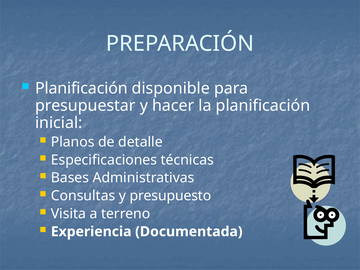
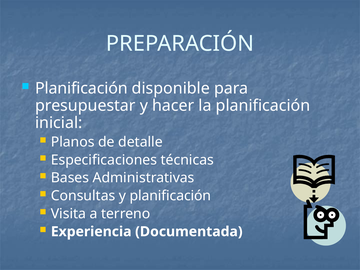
y presupuesto: presupuesto -> planificación (170, 196)
